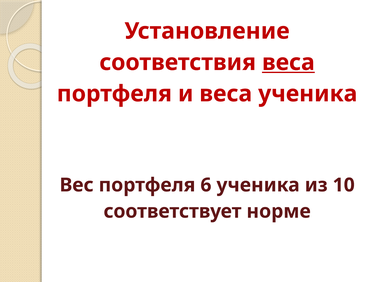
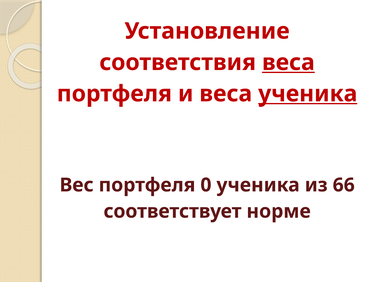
ученика underline: none -> present (308, 94)
6: 6 -> 0 (206, 185)
10: 10 -> 66 (344, 185)
